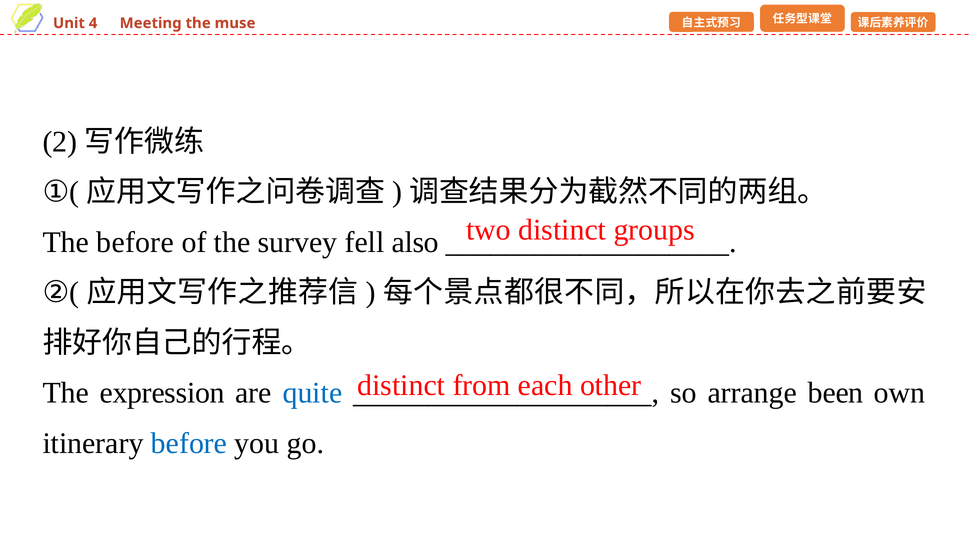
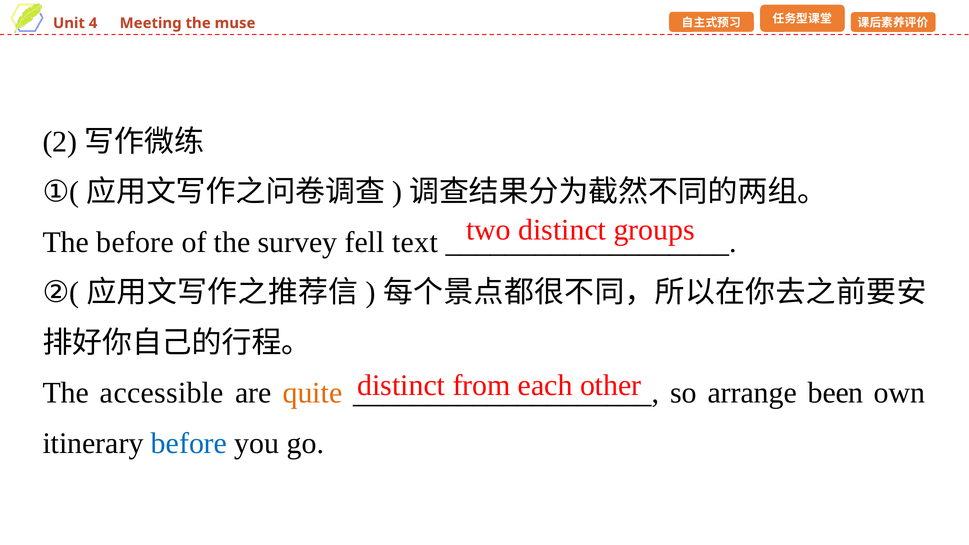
also: also -> text (415, 242)
expression: expression -> accessible (162, 393)
quite colour: blue -> orange (312, 393)
